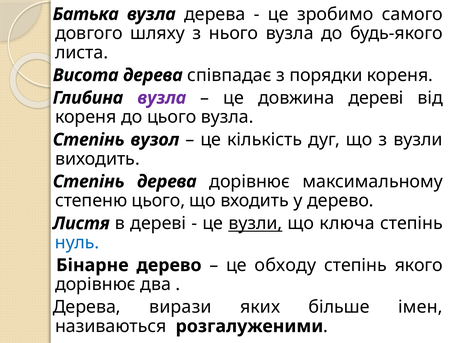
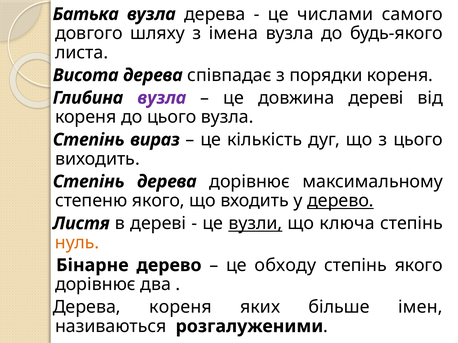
зробимо: зробимо -> числами (335, 14)
нього: нього -> імена (233, 33)
вузол: вузол -> вираз (155, 140)
з вузли: вузли -> цього (418, 140)
степеню цього: цього -> якого (158, 201)
дерево underline: none -> present (340, 201)
нуль colour: blue -> orange (77, 243)
Дерева вирази: вирази -> кореня (180, 308)
